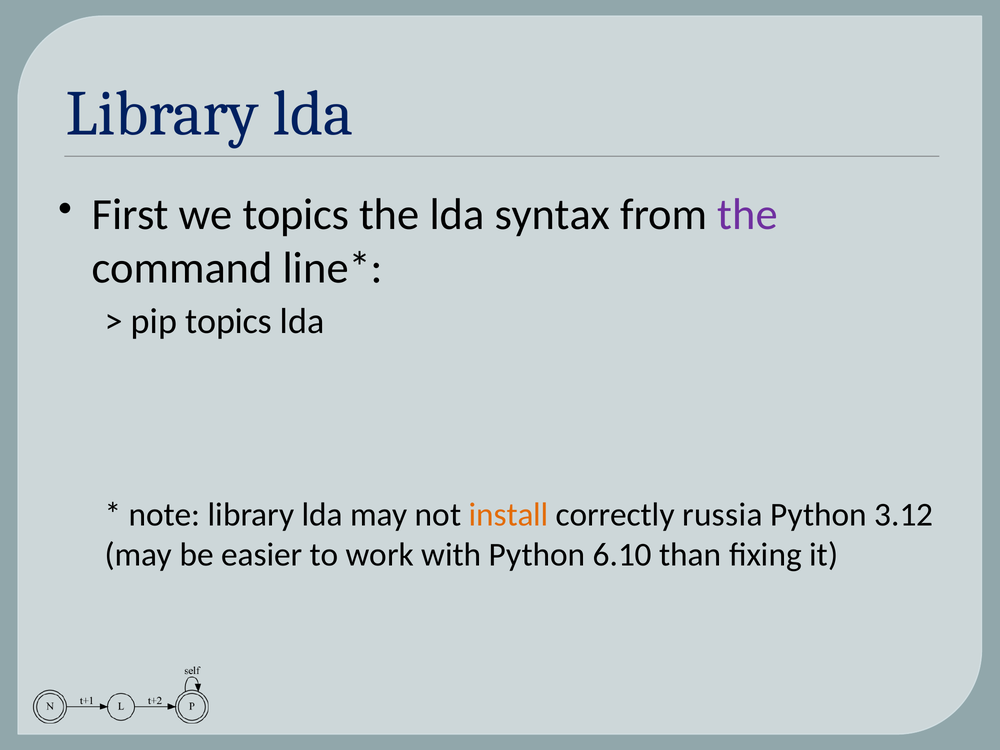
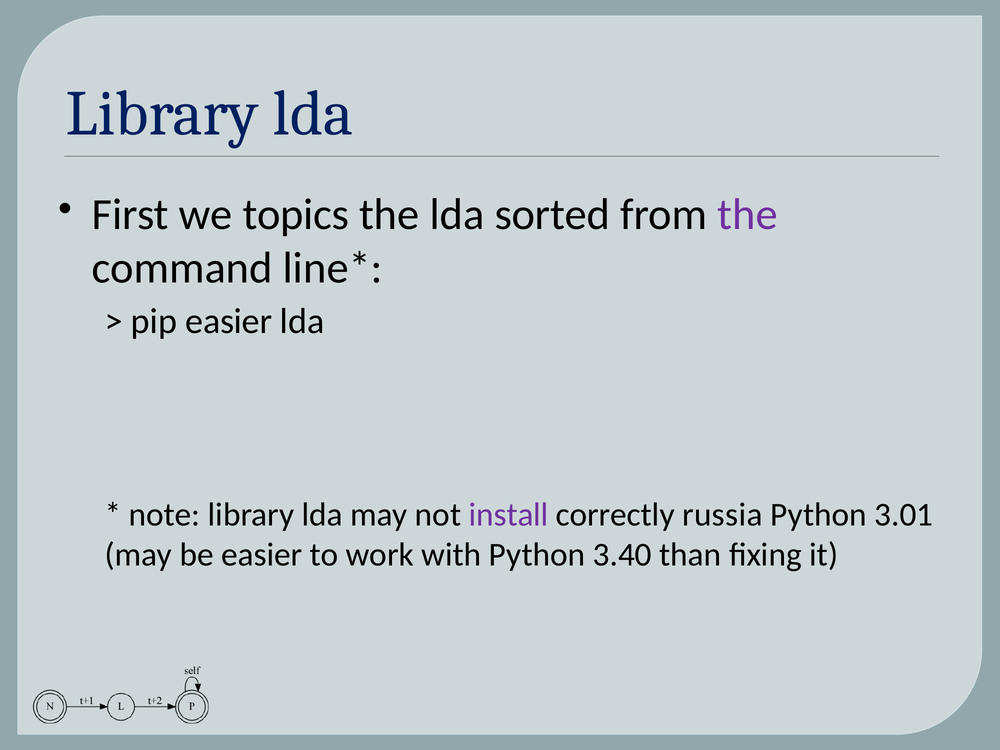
syntax: syntax -> sorted (552, 215)
pip topics: topics -> easier (229, 321)
install colour: orange -> purple (509, 515)
3.12: 3.12 -> 3.01 (904, 515)
6.10: 6.10 -> 3.40 (622, 555)
